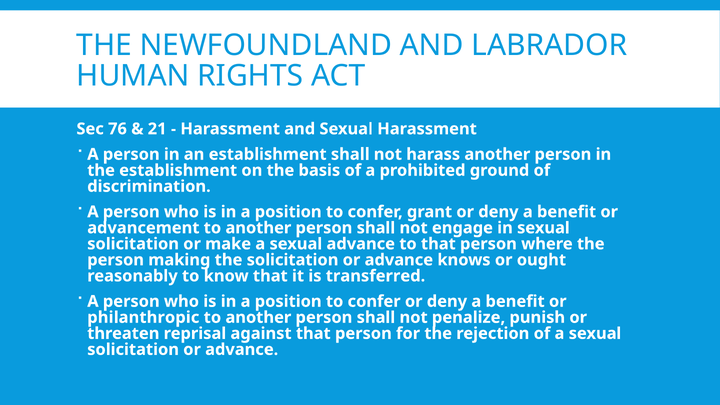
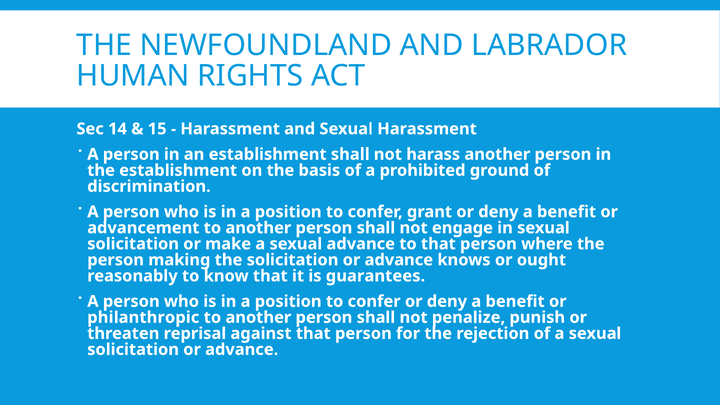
76: 76 -> 14 (117, 129)
21: 21 -> 15 (157, 129)
transferred: transferred -> guarantees (375, 276)
